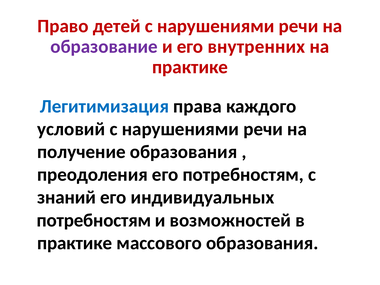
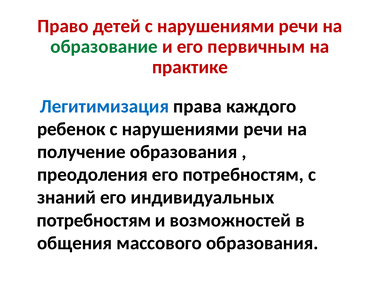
образование colour: purple -> green (104, 47)
внутренних: внутренних -> первичным (256, 47)
условий: условий -> ребенок (71, 129)
практике: практике -> общения (75, 243)
